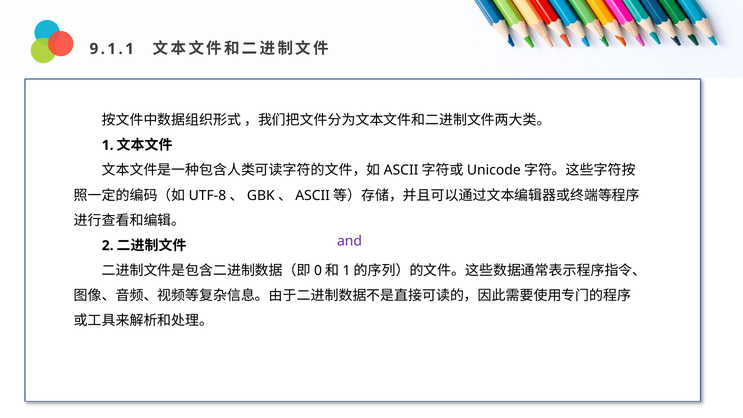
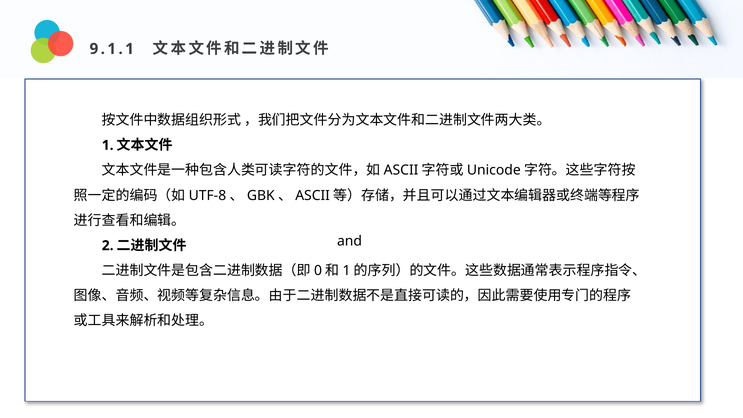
and colour: purple -> black (350, 241)
